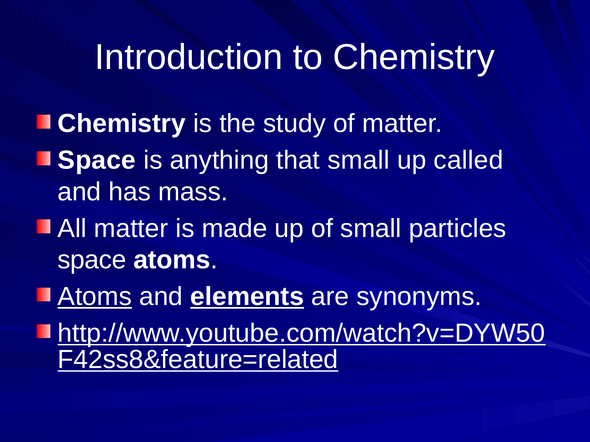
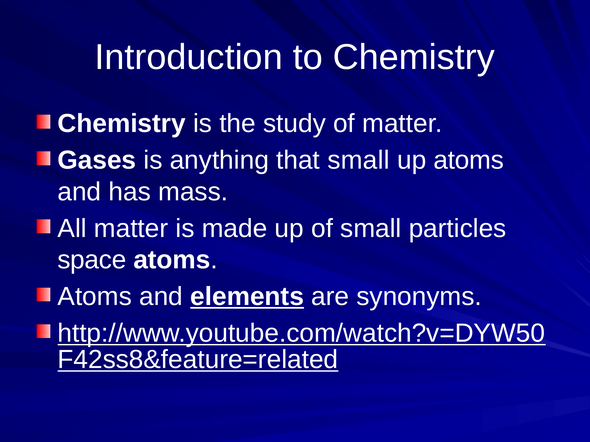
Space: Space -> Gases (97, 160)
up called: called -> atoms (469, 160)
Atoms underline: present -> none (95, 297)
